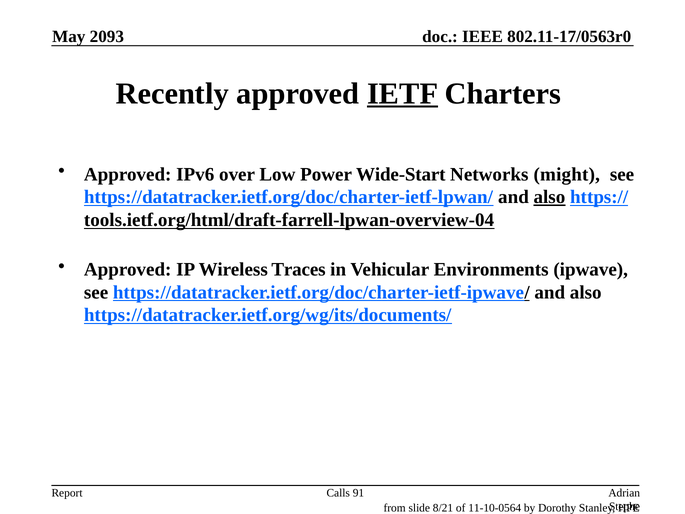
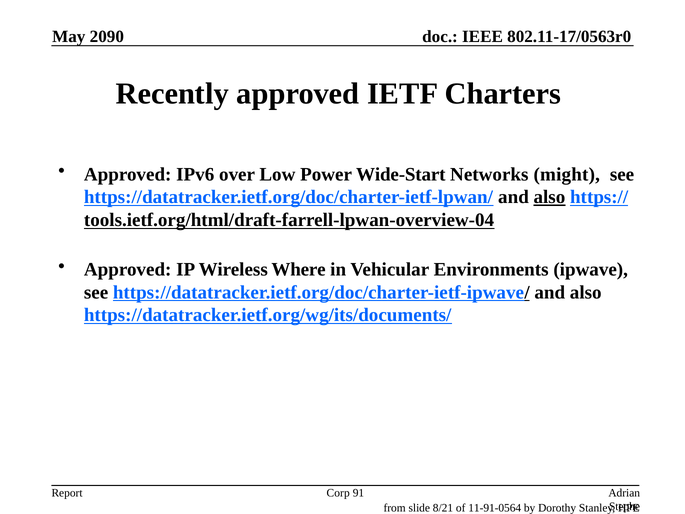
2093: 2093 -> 2090 (107, 37)
IETF underline: present -> none (403, 93)
Traces: Traces -> Where (299, 269)
Calls: Calls -> Corp (338, 493)
11-10-0564: 11-10-0564 -> 11-91-0564 (495, 508)
